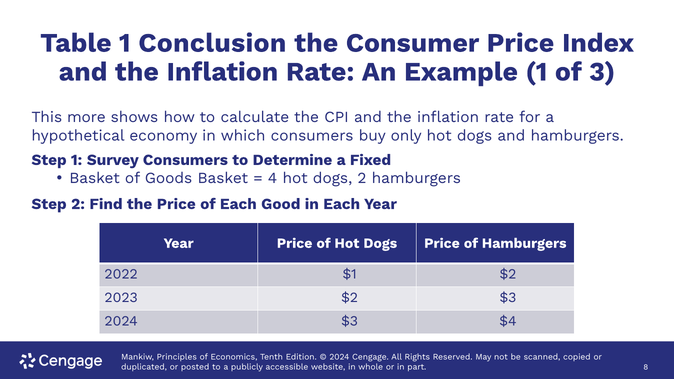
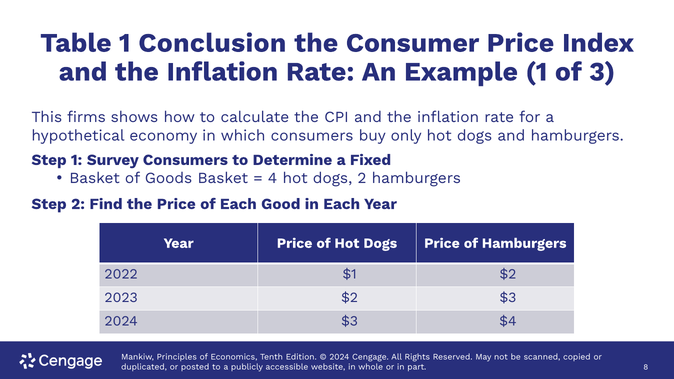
more: more -> firms (86, 117)
